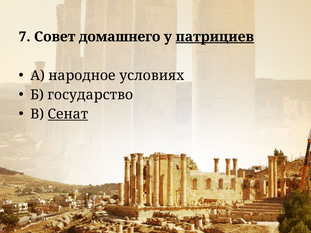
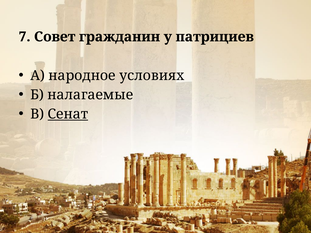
домашнего: домашнего -> гражданин (120, 37)
патрициев underline: present -> none (215, 37)
государство: государство -> налагаемые (90, 95)
